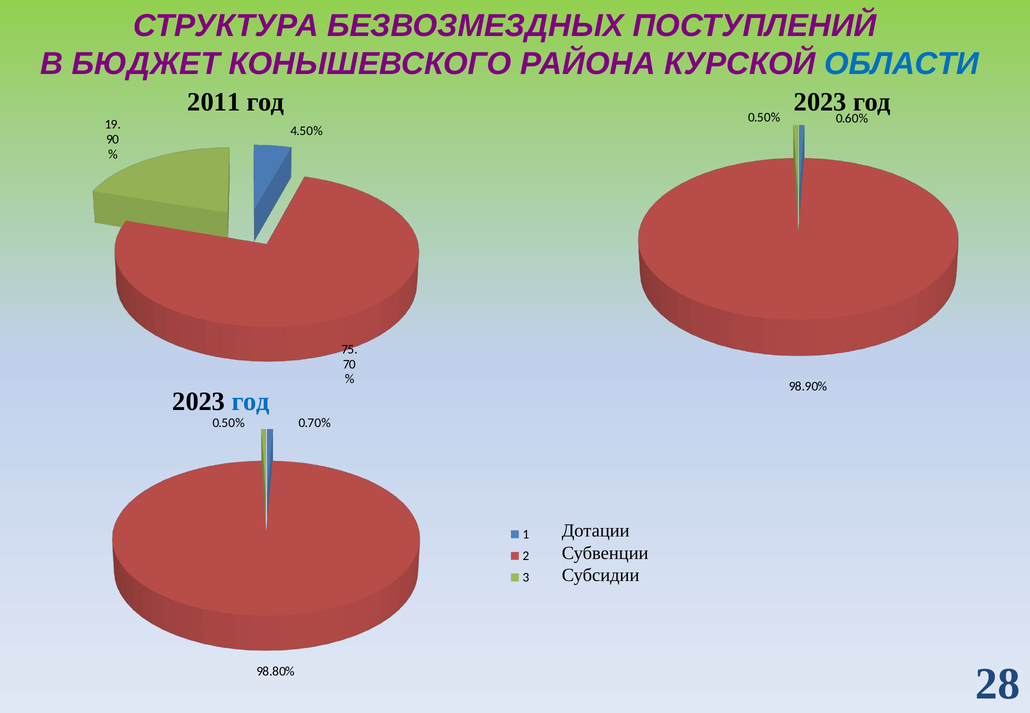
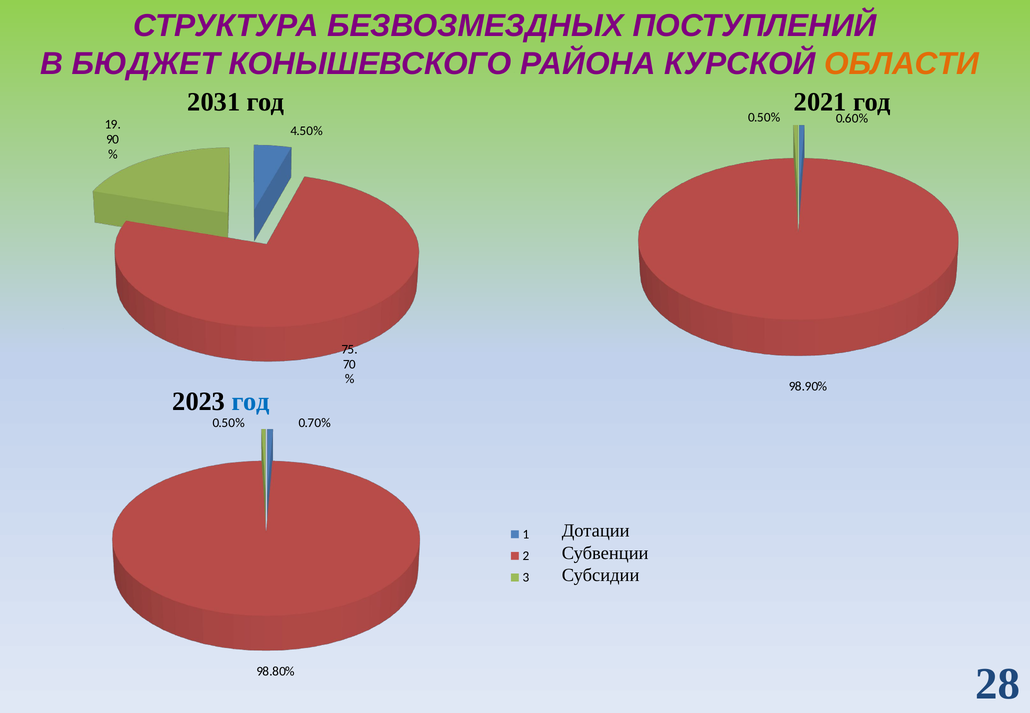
ОБЛАСТИ colour: blue -> orange (902, 64)
2011: 2011 -> 2031 (214, 102)
2023: 2023 -> 2021 (820, 102)
